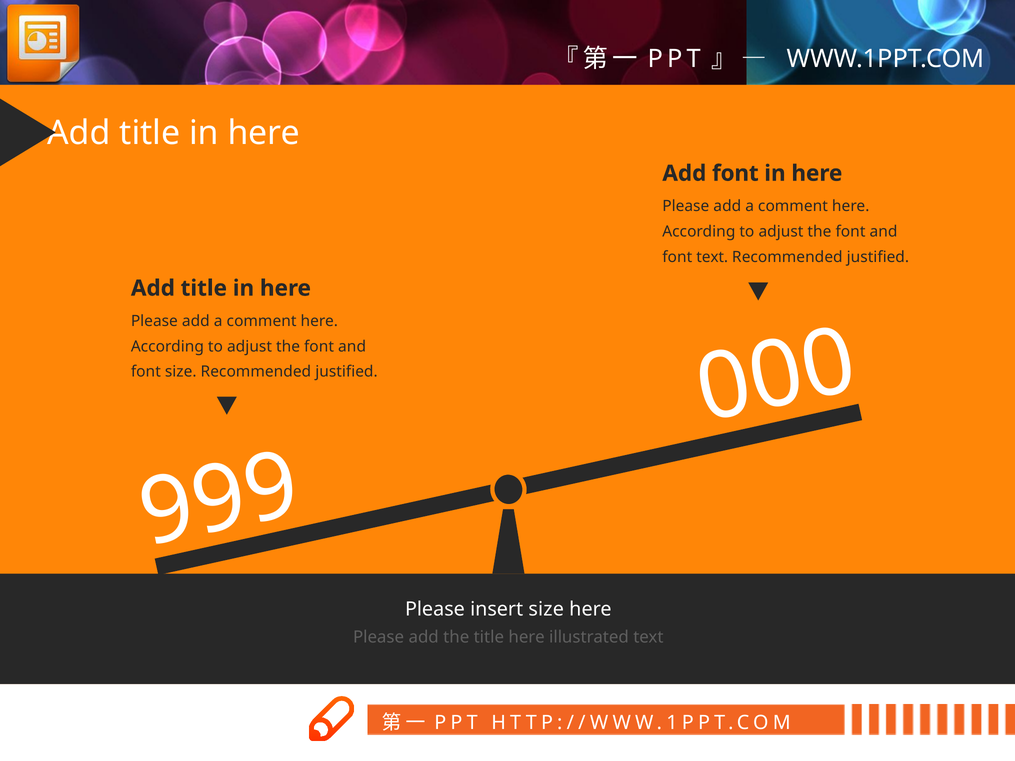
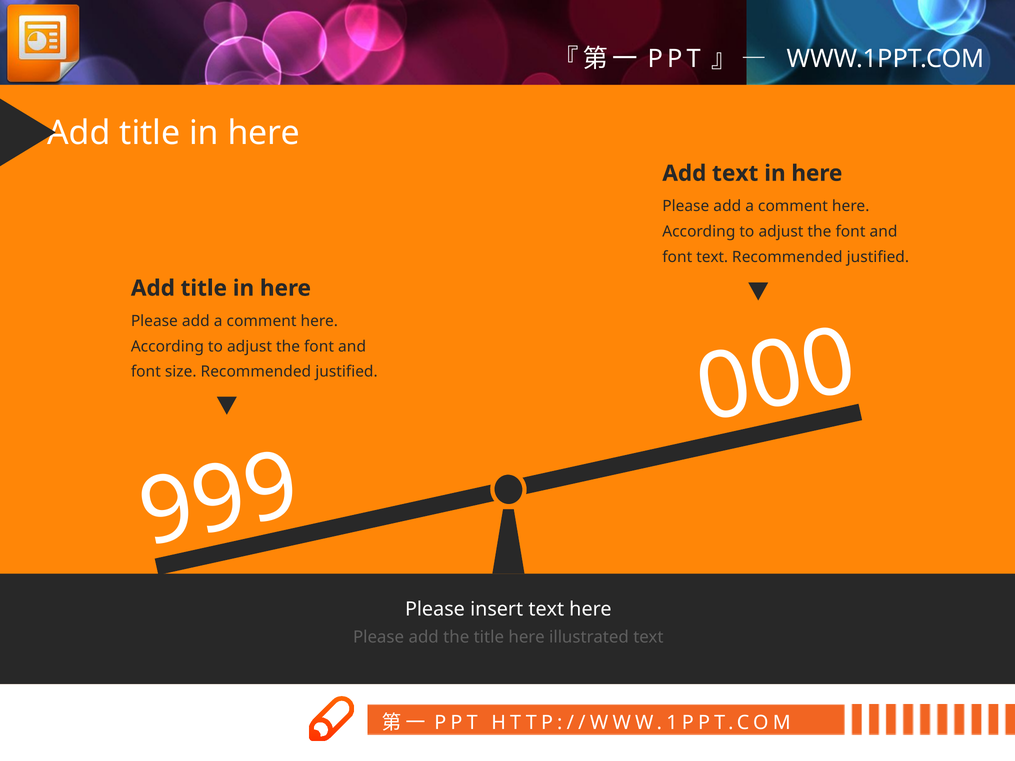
Add font: font -> text (735, 173)
insert size: size -> text (546, 609)
